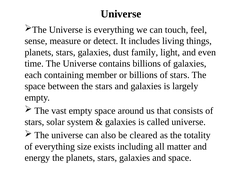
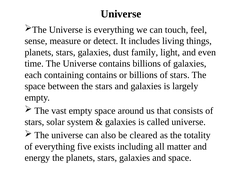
containing member: member -> contains (101, 75)
size: size -> five (84, 146)
